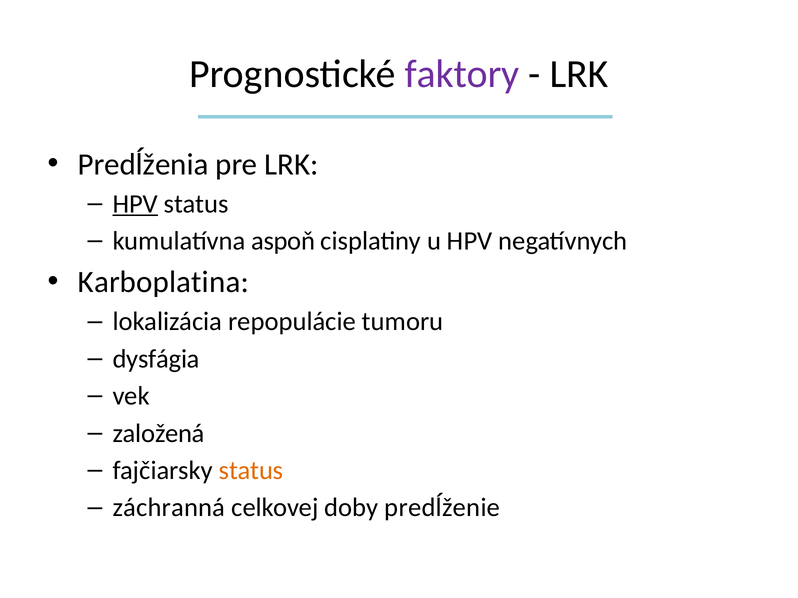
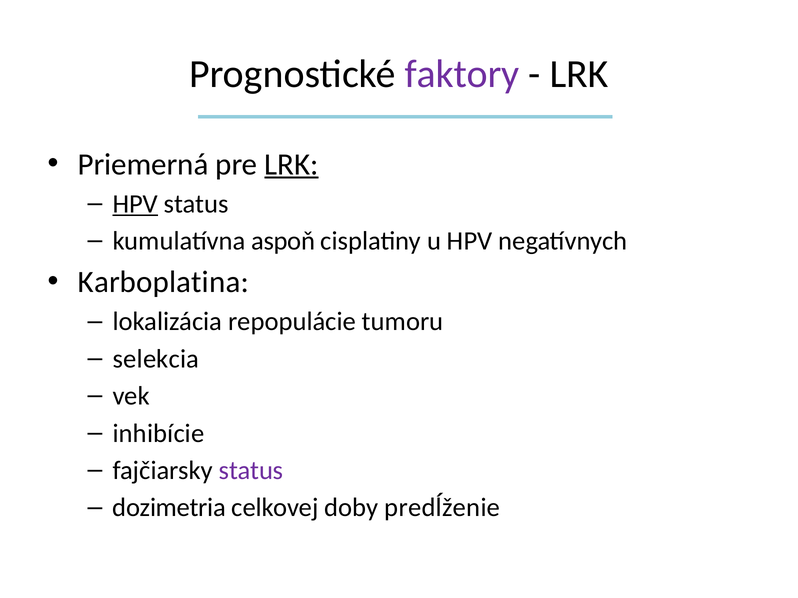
Predĺženia: Predĺženia -> Priemerná (143, 164)
LRK underline: none -> present (292, 164)
dysfágia: dysfágia -> selekcia (156, 359)
založená: založená -> inhibície (158, 434)
status colour: orange -> purple (251, 471)
záchranná: záchranná -> dozimetria (169, 508)
